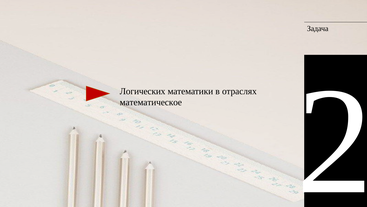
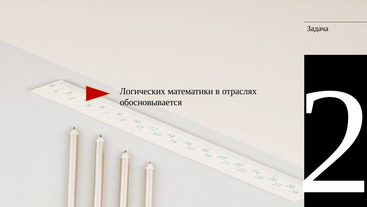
математическое: математическое -> обосновывается (151, 102)
